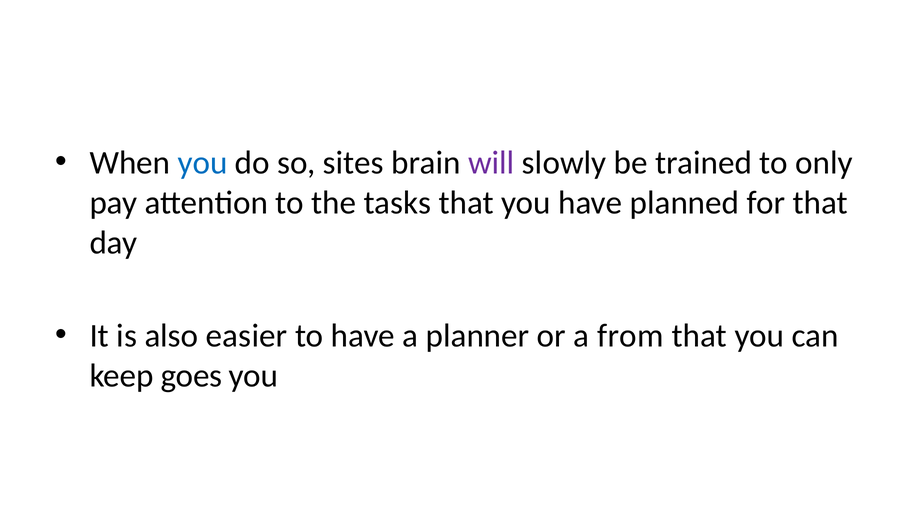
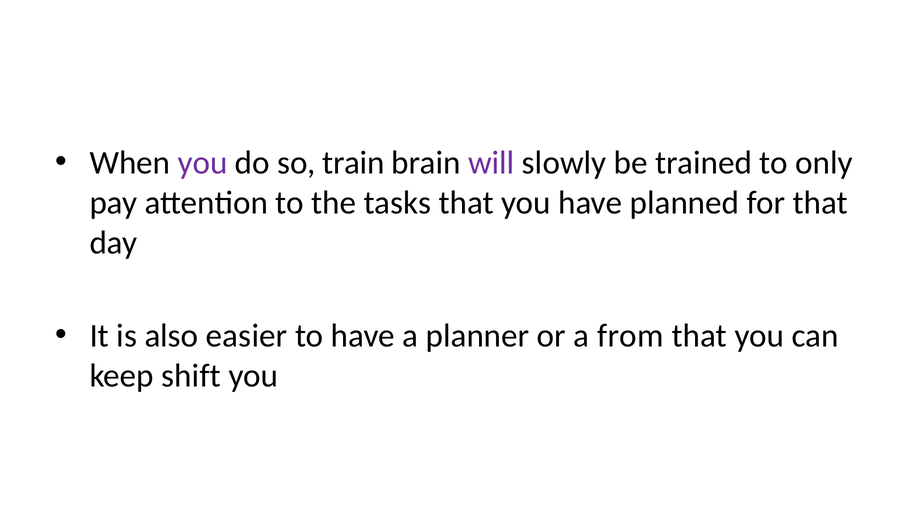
you colour: blue -> purple (203, 163)
sites: sites -> train (353, 163)
goes: goes -> shift (191, 375)
